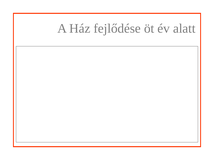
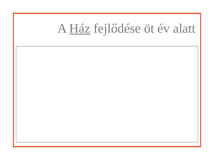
Ház underline: none -> present (80, 29)
